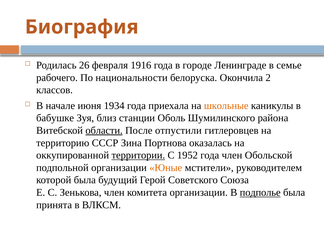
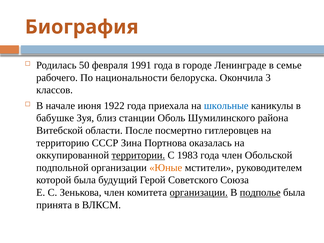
26: 26 -> 50 (84, 65)
1916: 1916 -> 1991 (141, 65)
2: 2 -> 3 (268, 78)
1934: 1934 -> 1922 (114, 106)
школьные colour: orange -> blue (226, 106)
области underline: present -> none (104, 130)
отпустили: отпустили -> посмертно (178, 130)
1952: 1952 -> 1983 (187, 155)
организации underline: none -> present (199, 192)
